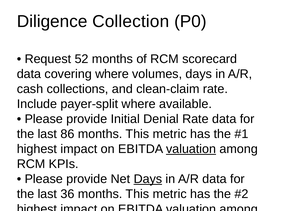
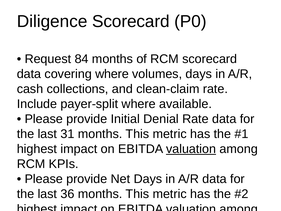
Diligence Collection: Collection -> Scorecard (131, 21)
52: 52 -> 84 (82, 59)
86: 86 -> 31 (67, 134)
Days underline: present -> none (148, 179)
